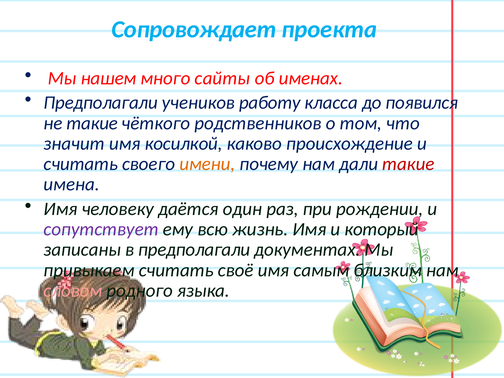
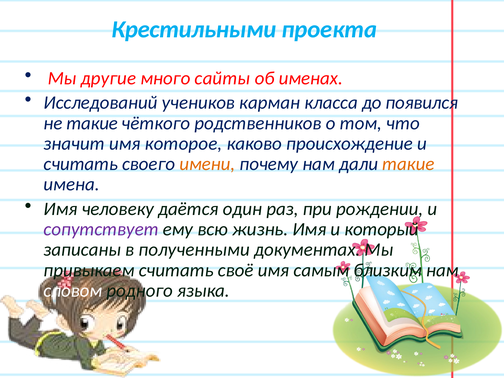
Сопровождает: Сопровождает -> Крестильными (194, 29)
нашем: нашем -> другие (108, 78)
Предполагали: Предполагали -> Исследований (101, 103)
работу: работу -> карман (270, 103)
косилкой: косилкой -> которое (184, 144)
такие colour: red -> orange (408, 164)
в предполагали: предполагали -> полученными (194, 250)
словом colour: pink -> white (73, 291)
